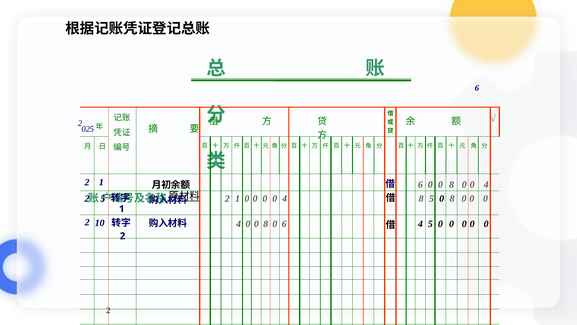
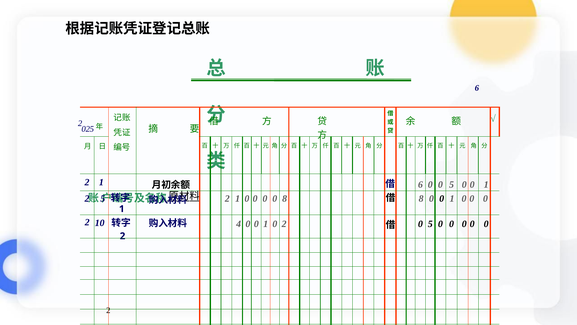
6 0 0 8: 8 -> 5 (452, 184)
4: 4 -> 1 (486, 184)
0 0 0 4: 4 -> 8 (285, 199)
8 5: 5 -> 0 (431, 199)
8: 8 -> 1 (452, 199)
4 0 0 8: 8 -> 1 (266, 224)
6: 6 -> 2 (284, 224)
4: 4 -> 0 (420, 224)
